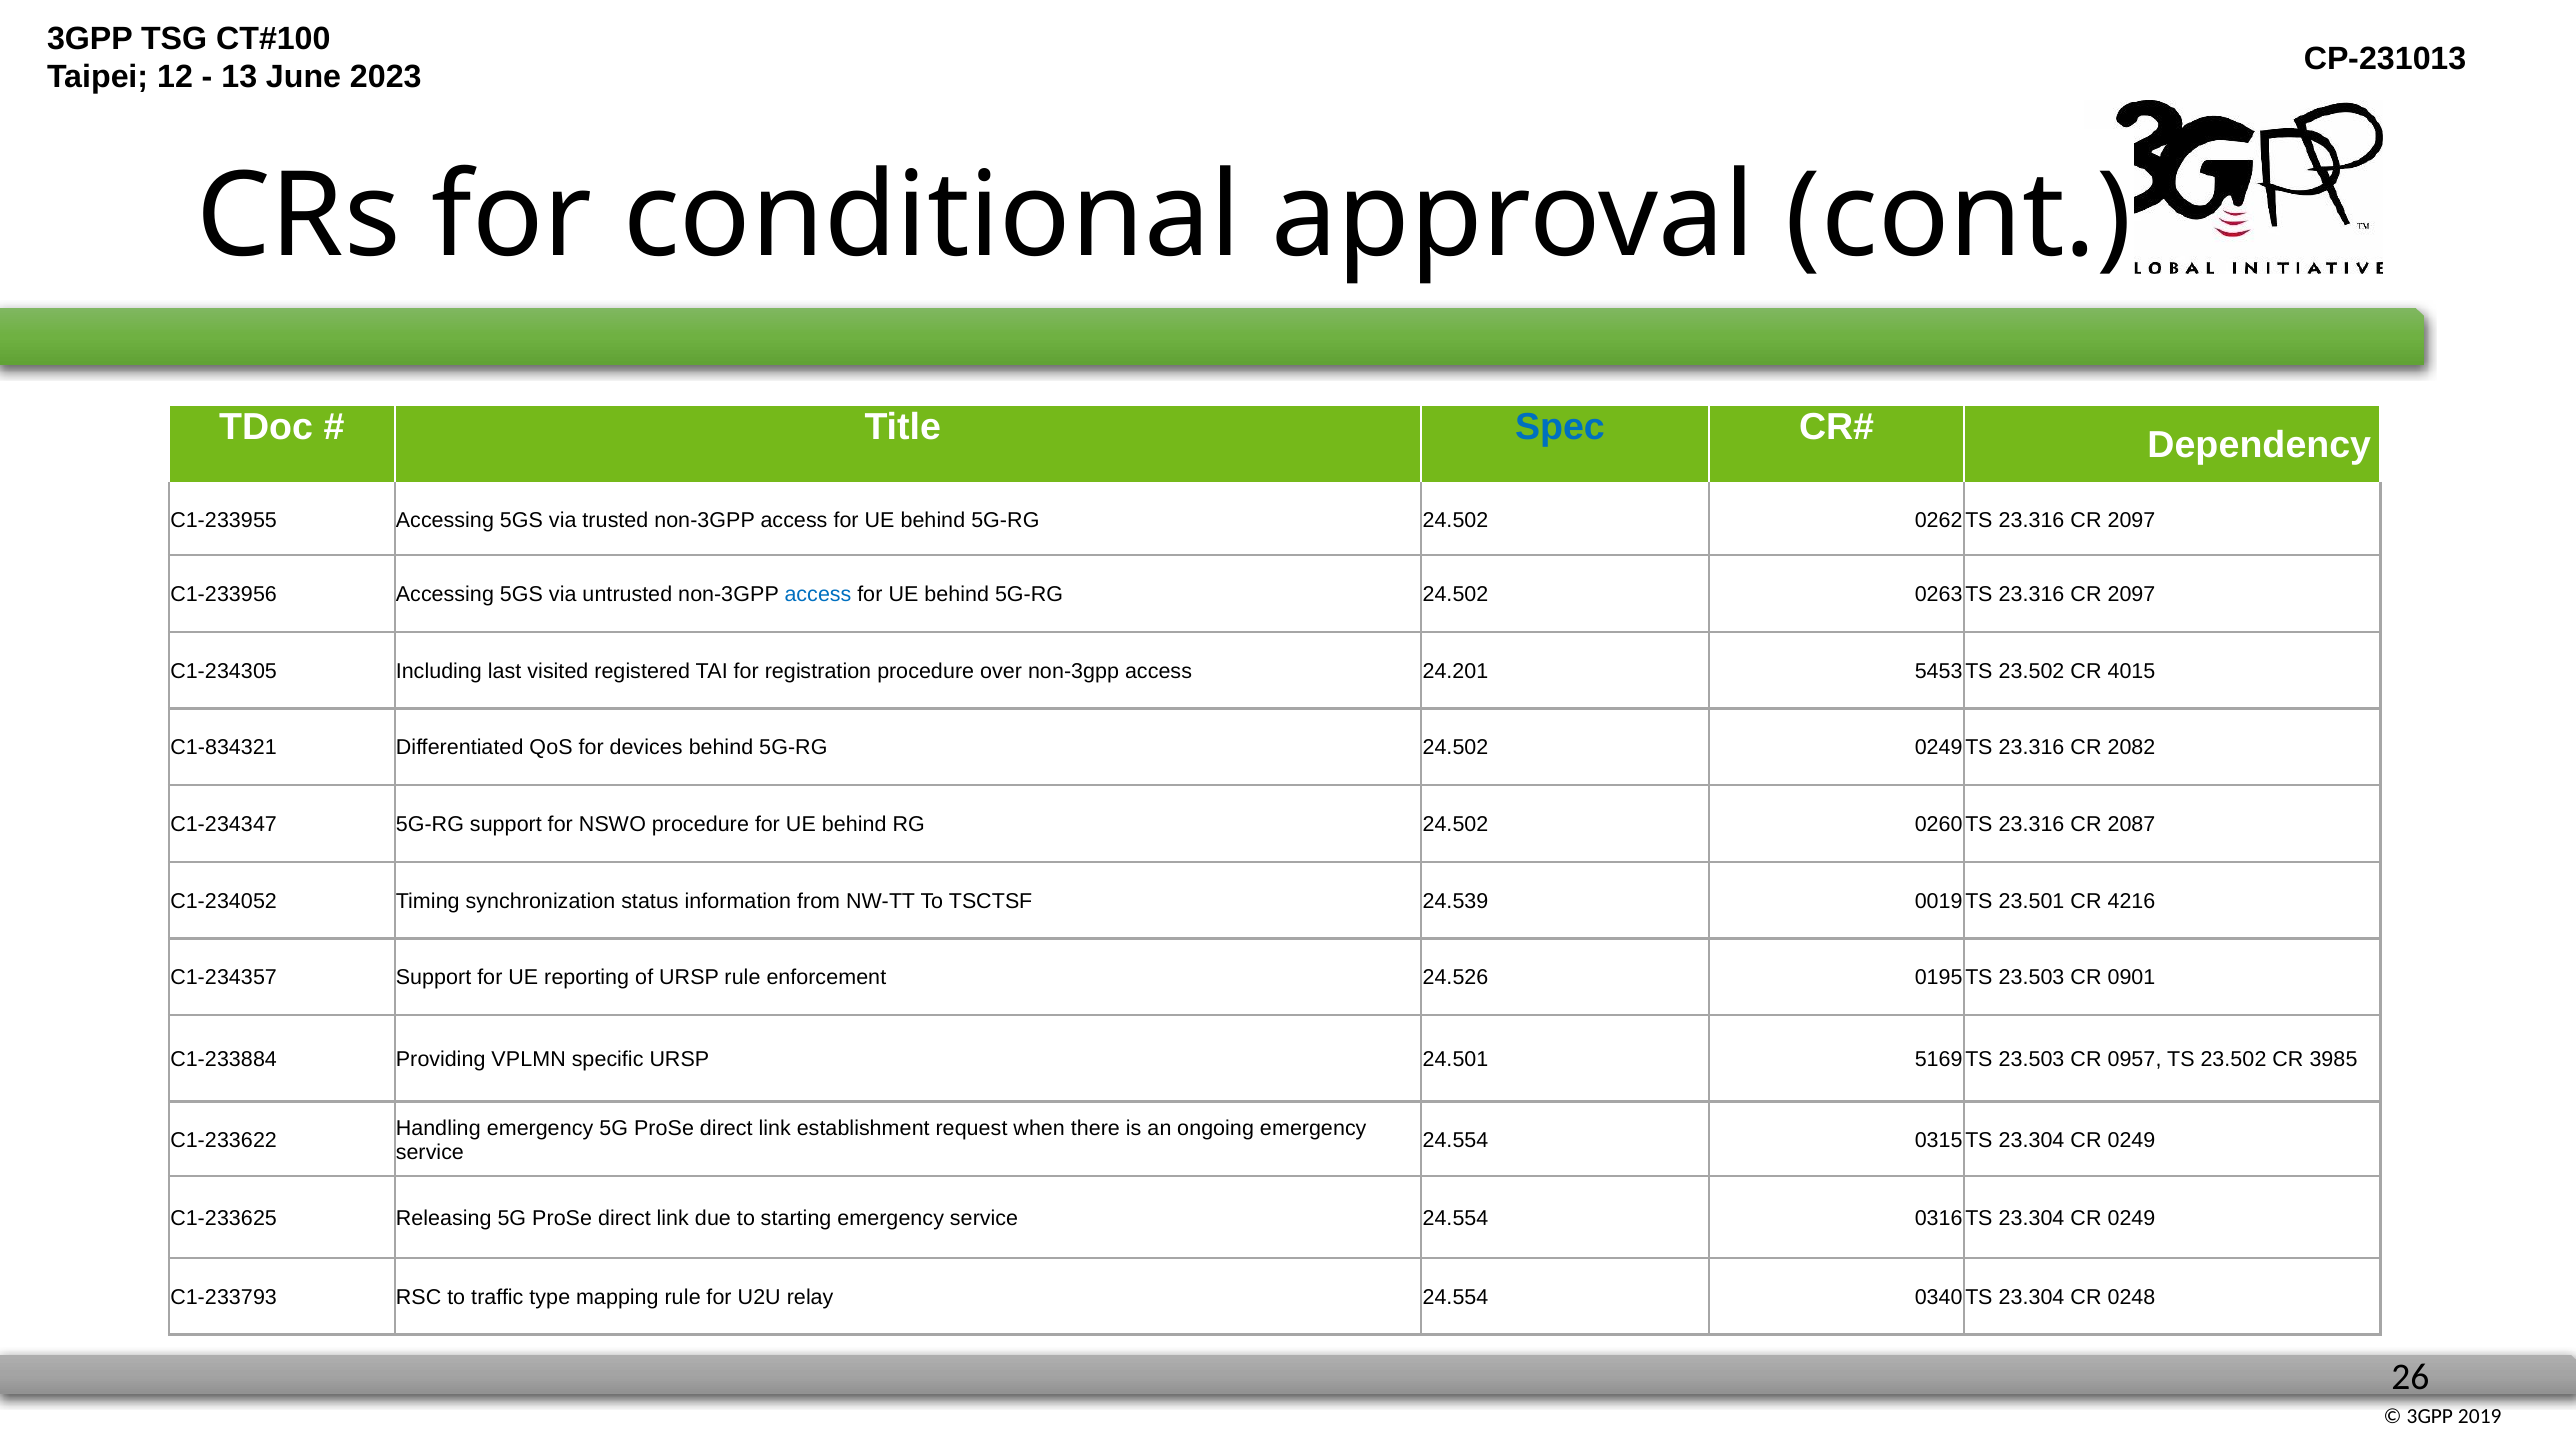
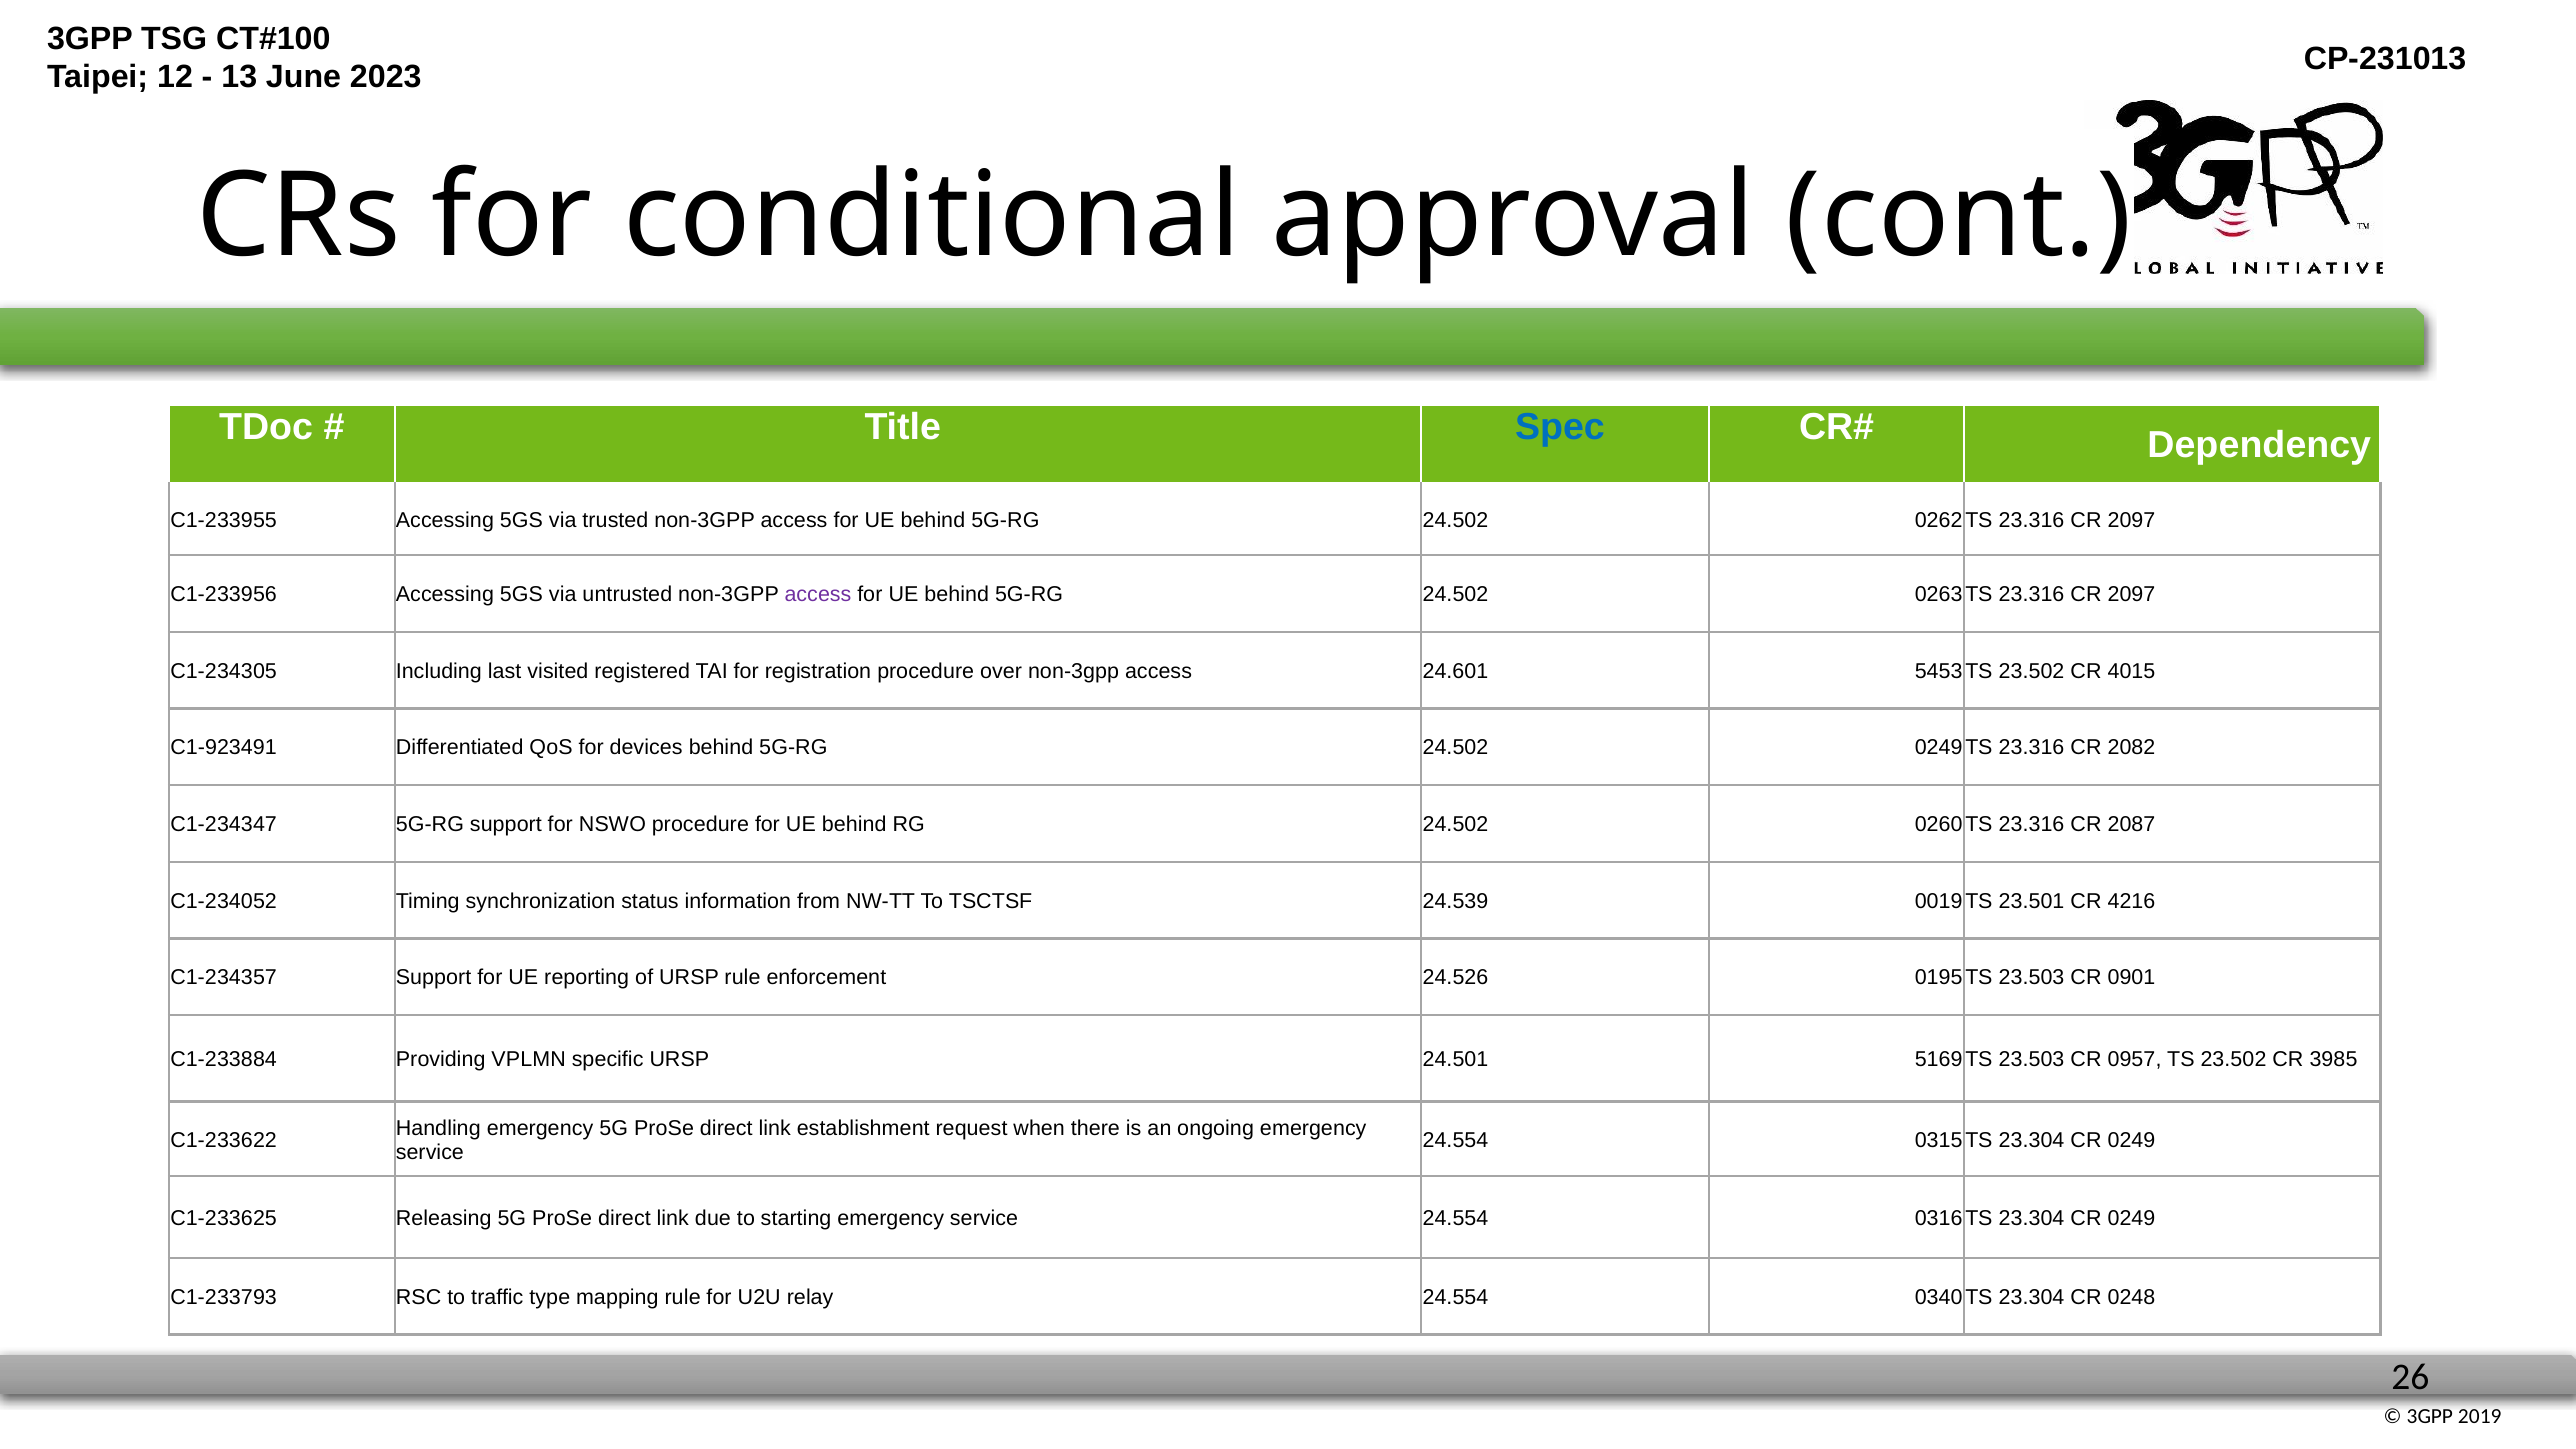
access colour: blue -> purple (818, 594)
24.201: 24.201 -> 24.601 (1455, 671)
C1-834321: C1-834321 -> C1-923491 (224, 748)
